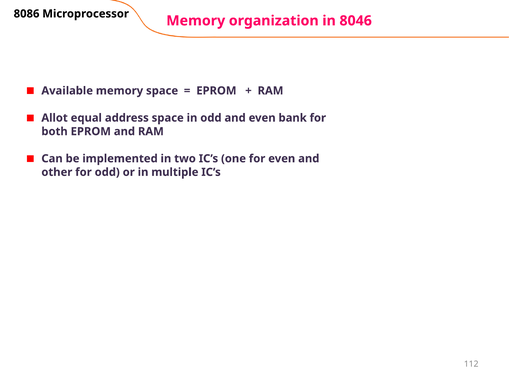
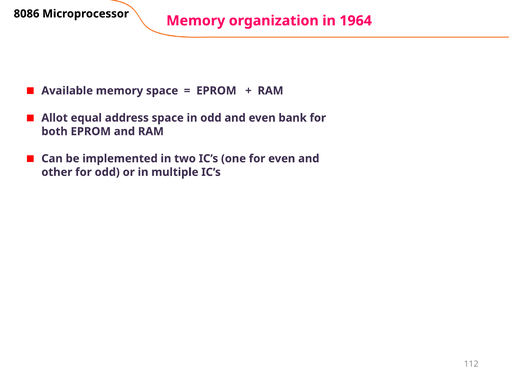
8046: 8046 -> 1964 (356, 21)
